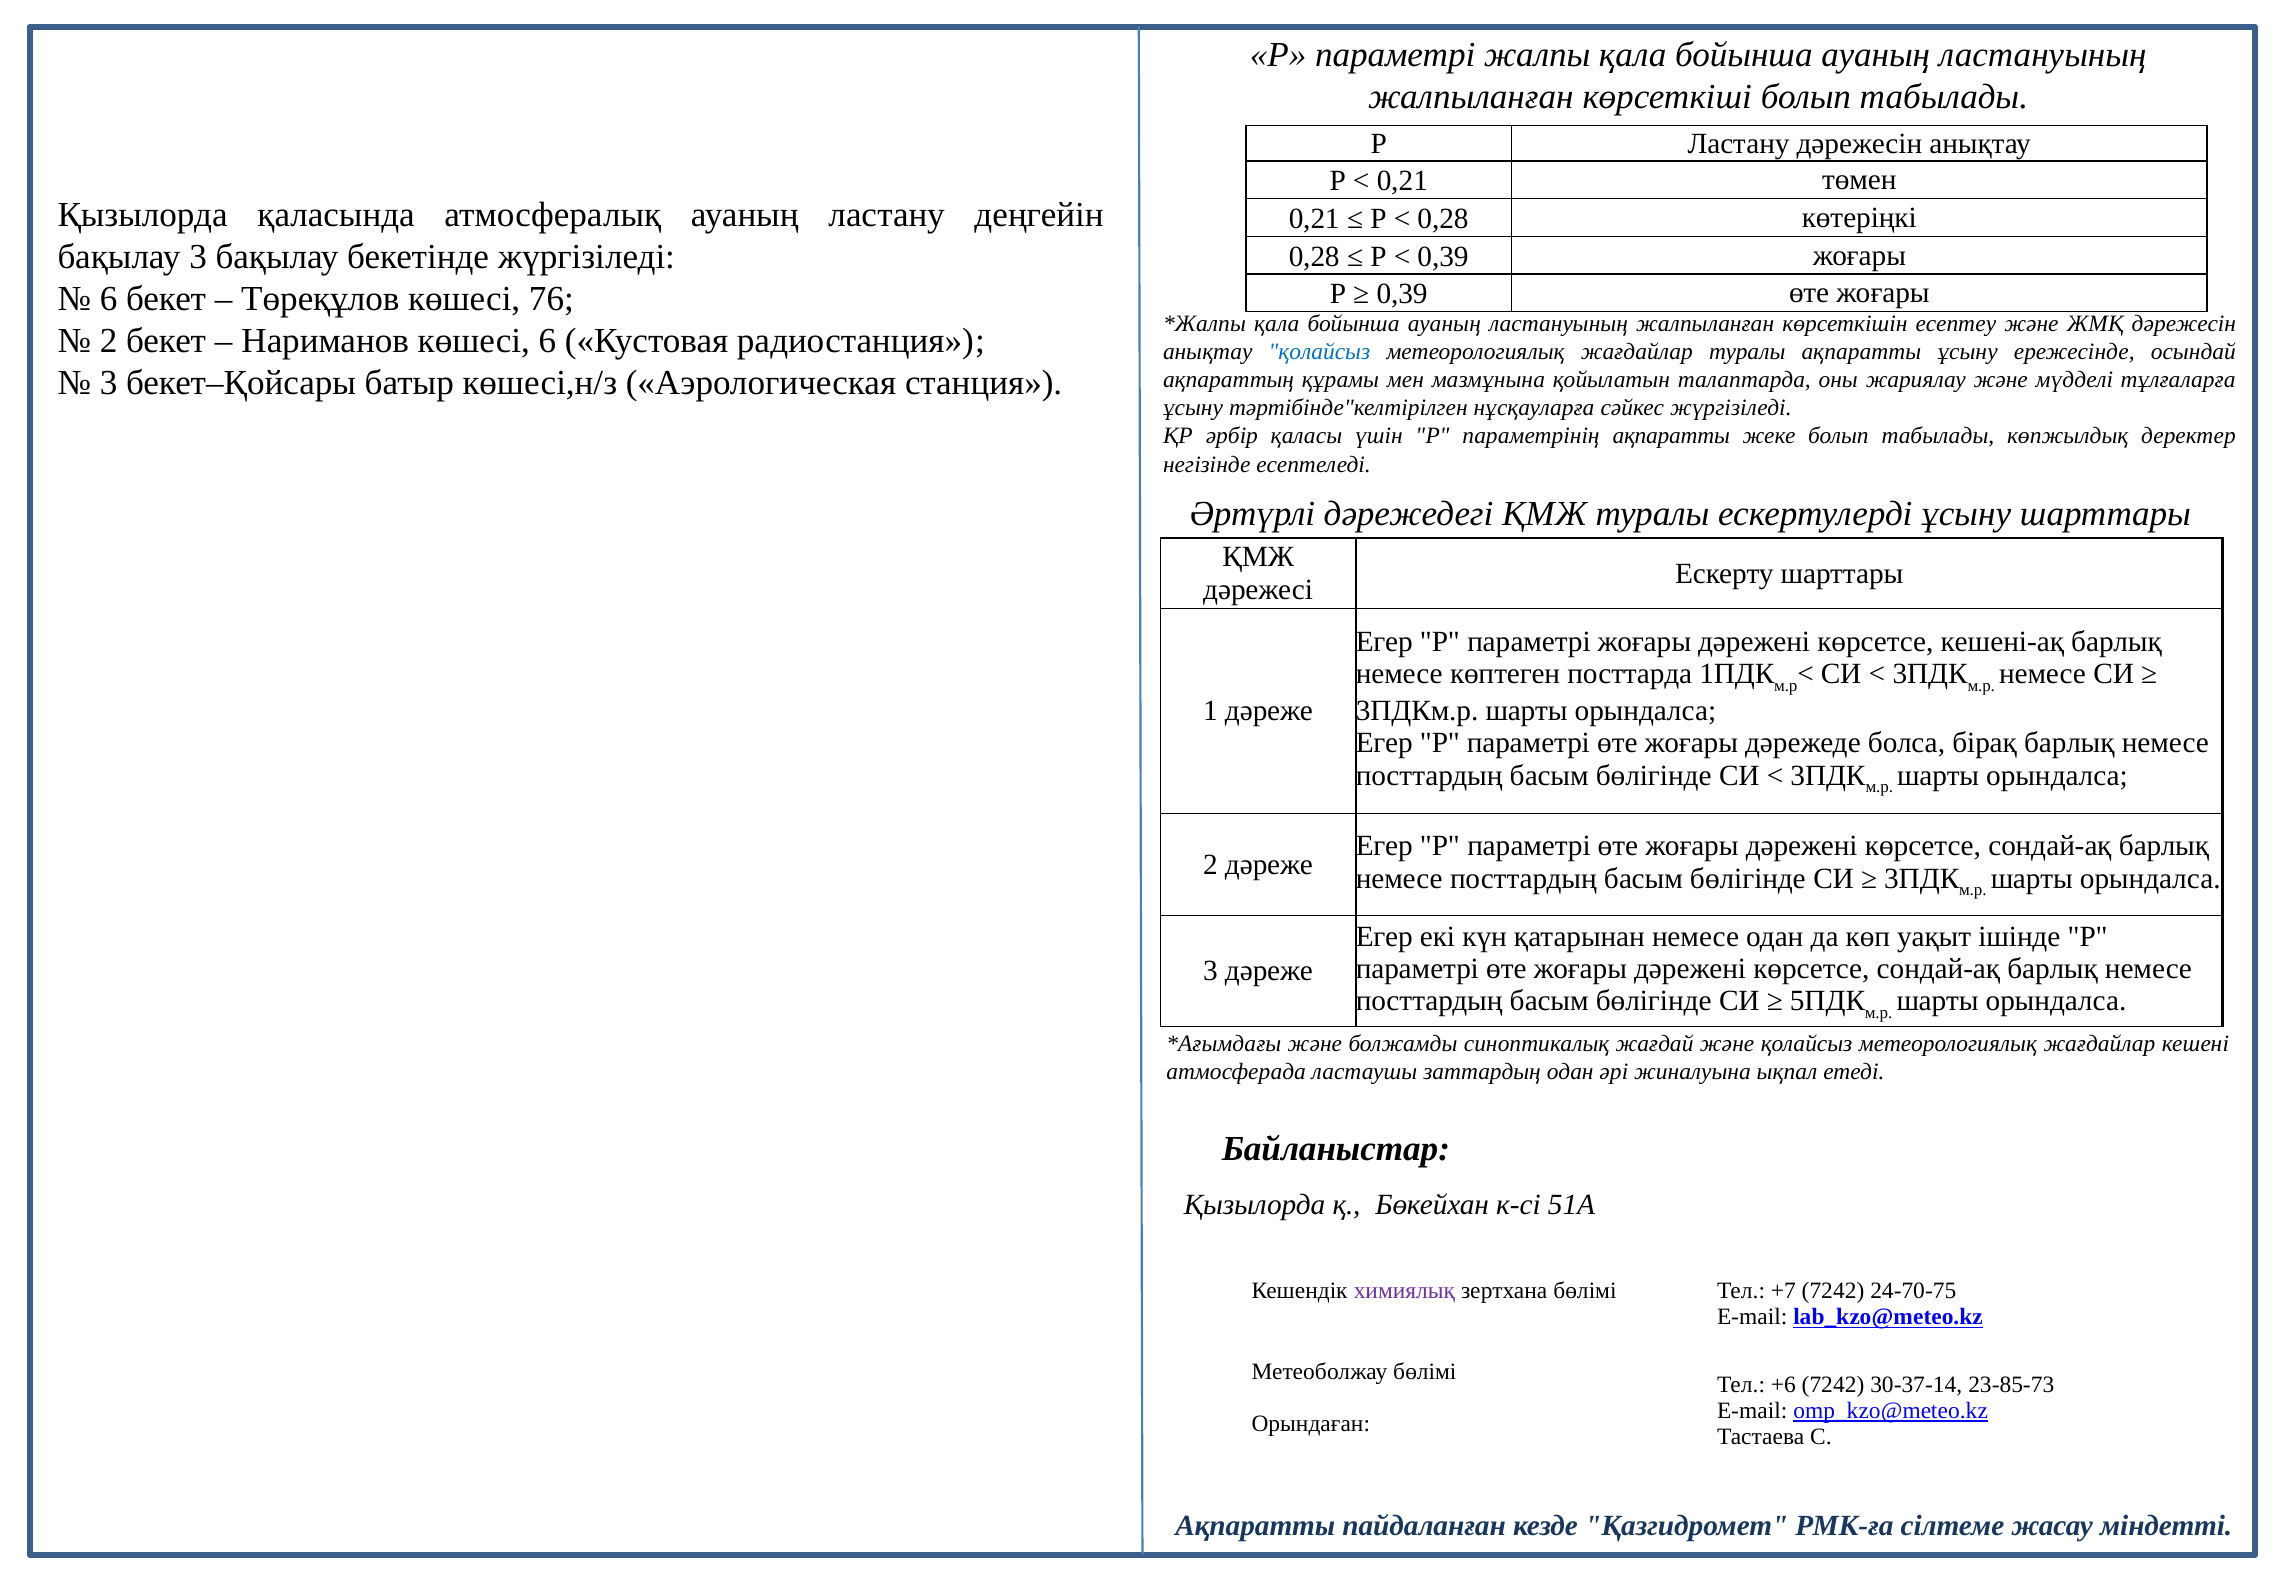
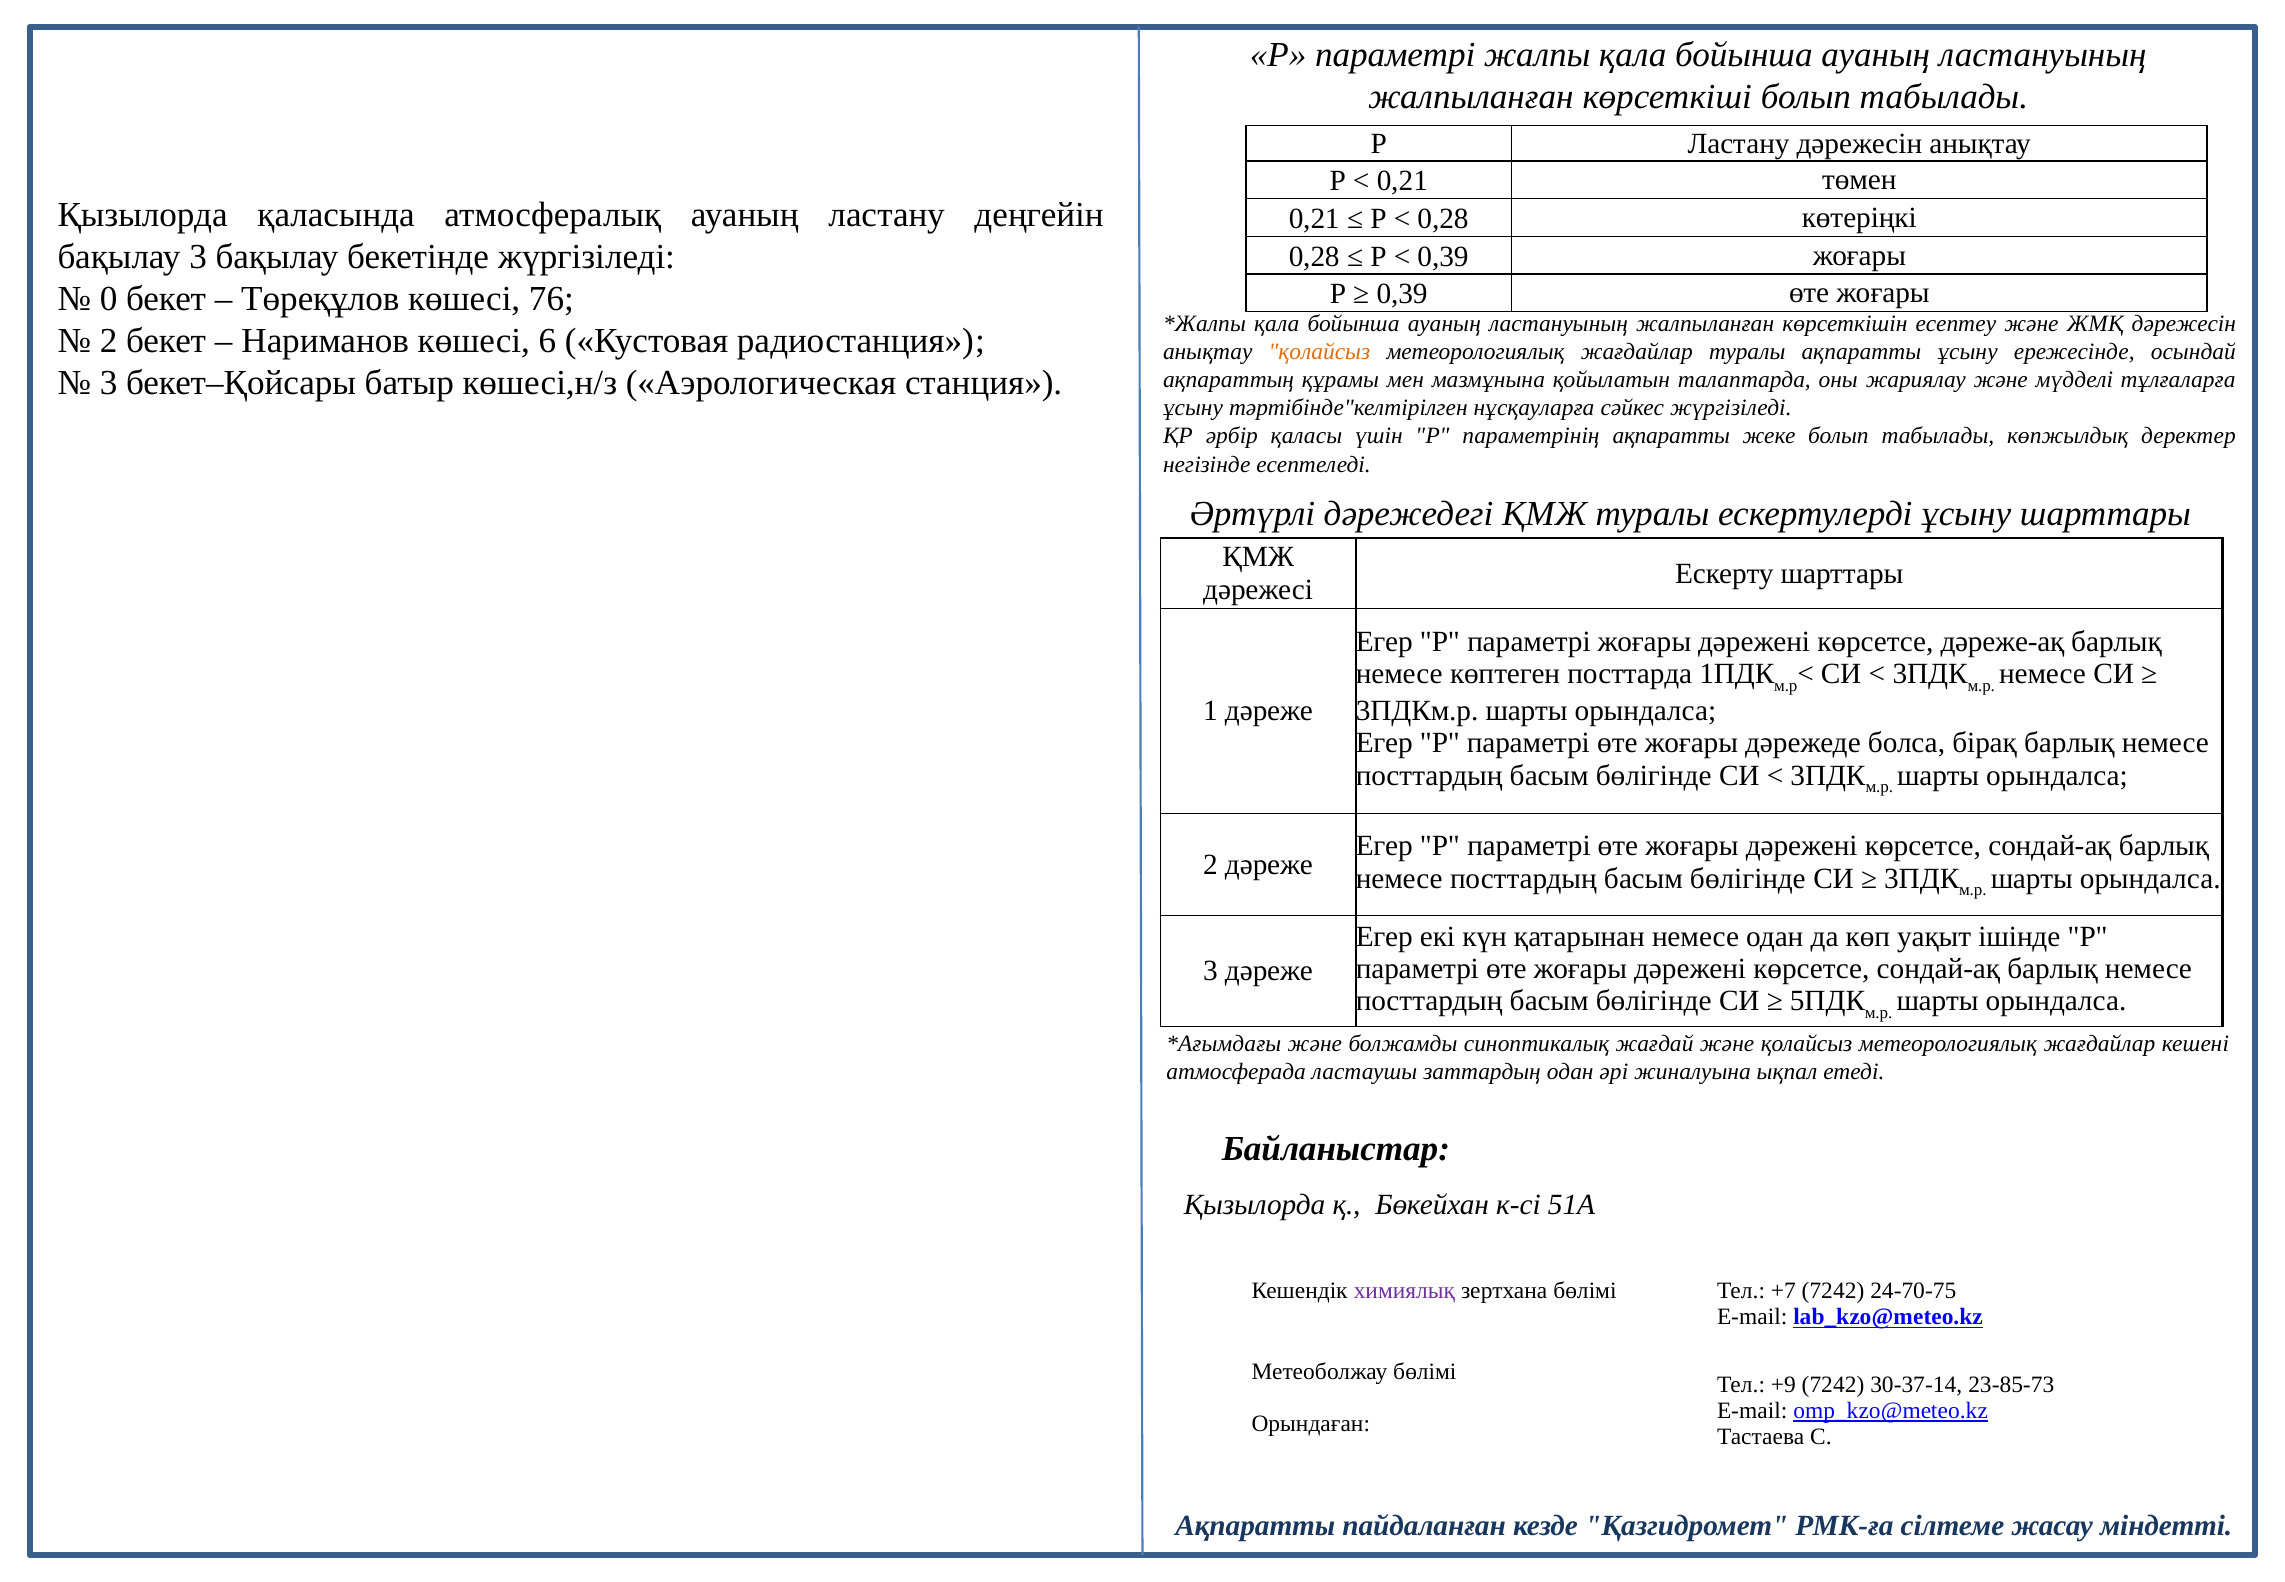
6: 6 -> 0 (109, 299)
қолайсыз colour: blue -> orange (1319, 352)
кешені-ақ: кешені-ақ -> дәреже-ақ (2002, 642)
+6: +6 -> +9 (1783, 1385)
